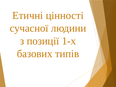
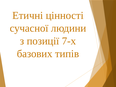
1-х: 1-х -> 7-х (69, 41)
